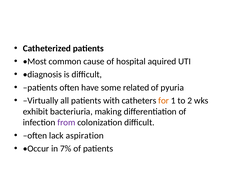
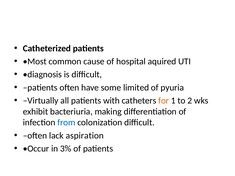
related: related -> limited (136, 88)
from colour: purple -> blue (66, 123)
7%: 7% -> 3% (66, 149)
